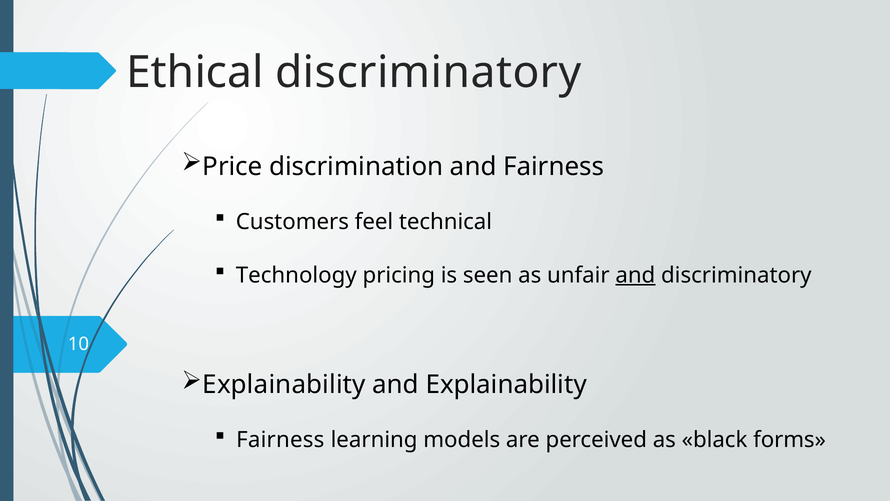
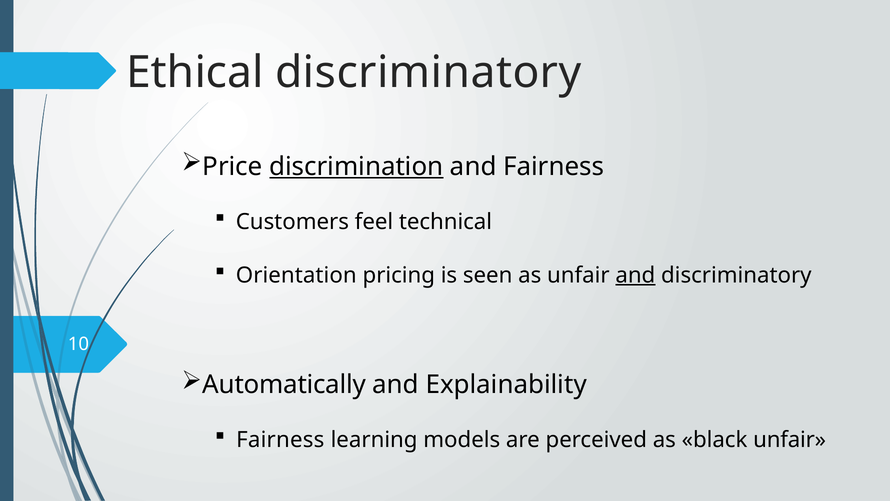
discrimination underline: none -> present (356, 166)
Technology: Technology -> Orientation (296, 275)
Explainability: Explainability -> Automatically (284, 384)
black forms: forms -> unfair (790, 440)
